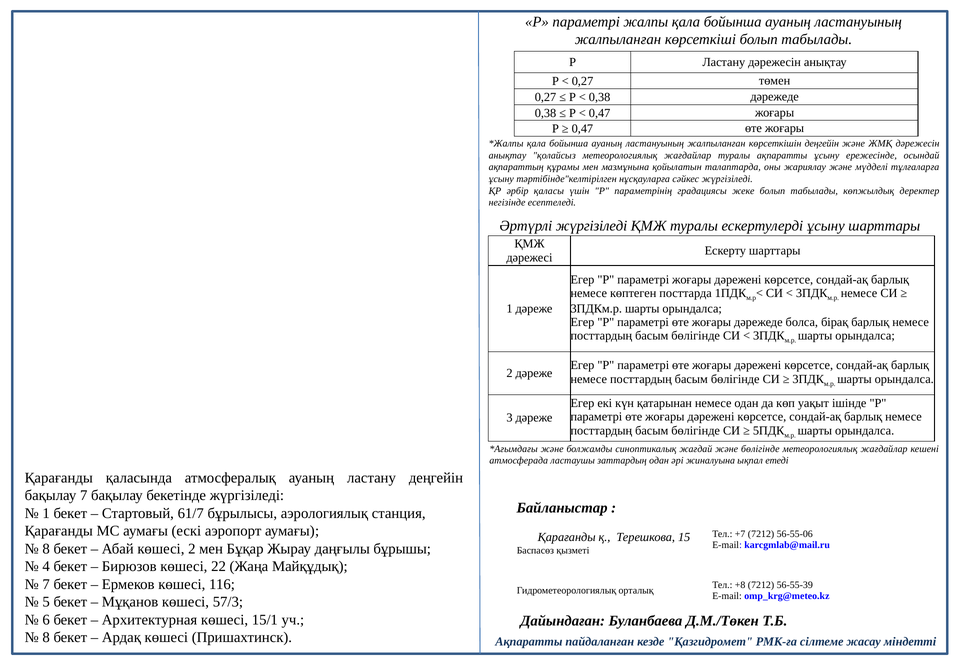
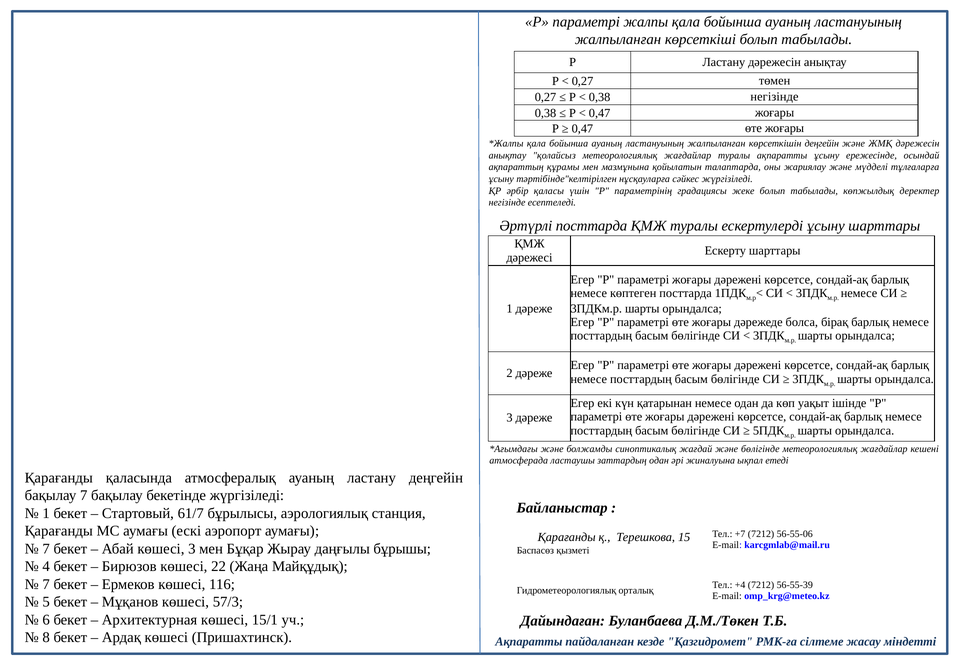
0,38 дәрежеде: дәрежеде -> негізінде (774, 97)
Әртүрлі жүргізіледі: жүргізіледі -> посттарда (592, 226)
8: 8 -> 7 (46, 548)
көшесі 2: 2 -> 3 (192, 548)
+8: +8 -> +4 (740, 585)
